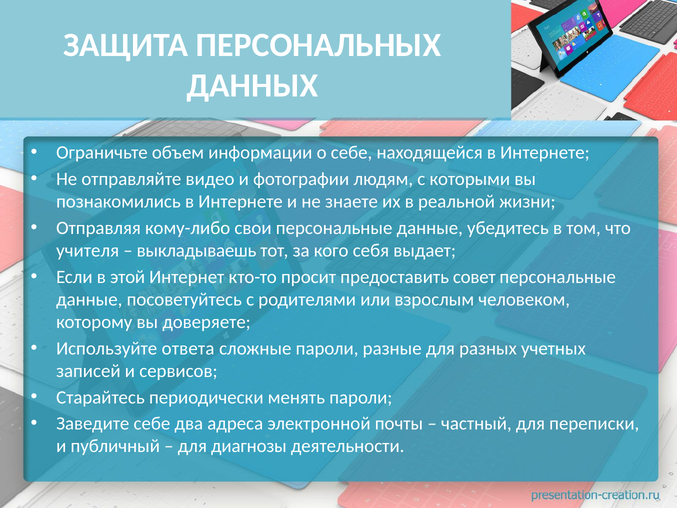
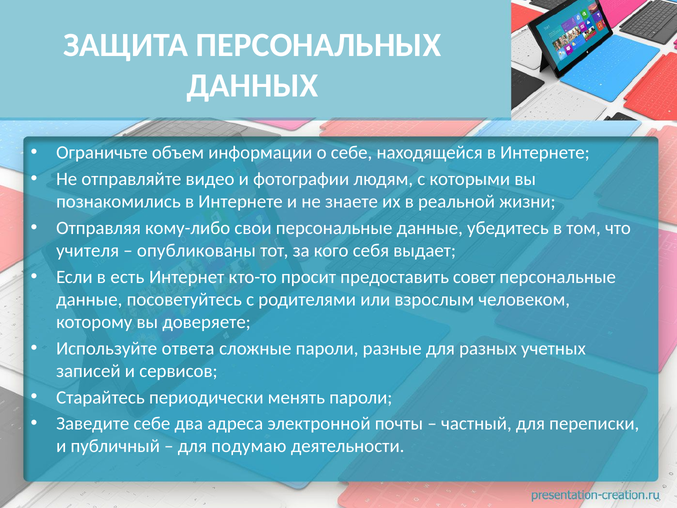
выкладываешь: выкладываешь -> опубликованы (196, 250)
этой: этой -> есть (127, 277)
диагнозы: диагнозы -> подумаю (249, 446)
